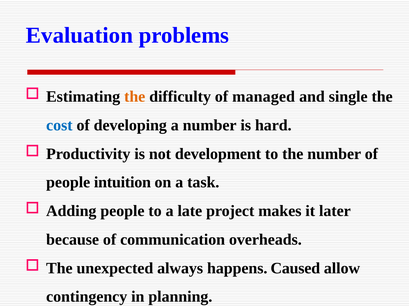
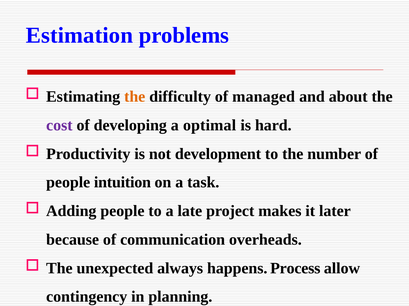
Evaluation: Evaluation -> Estimation (79, 35)
single: single -> about (348, 97)
cost colour: blue -> purple (59, 126)
a number: number -> optimal (210, 126)
Caused: Caused -> Process (295, 269)
